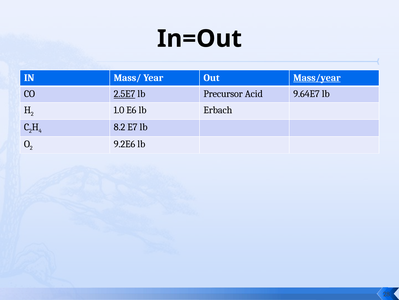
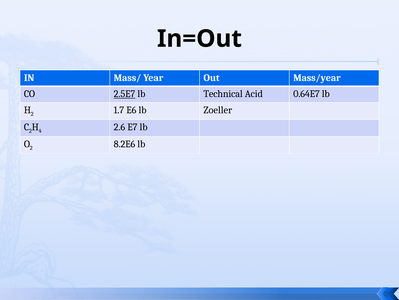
Mass/year underline: present -> none (317, 78)
Precursor: Precursor -> Technical (223, 94)
9.64E7: 9.64E7 -> 0.64E7 (306, 94)
1.0: 1.0 -> 1.7 (119, 110)
Erbach: Erbach -> Zoeller (218, 110)
8.2: 8.2 -> 2.6 (119, 127)
9.2E6: 9.2E6 -> 8.2E6 (124, 144)
